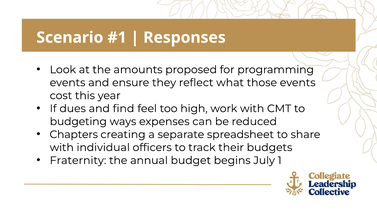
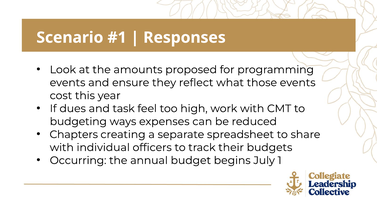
find: find -> task (124, 109)
Fraternity: Fraternity -> Occurring (78, 160)
